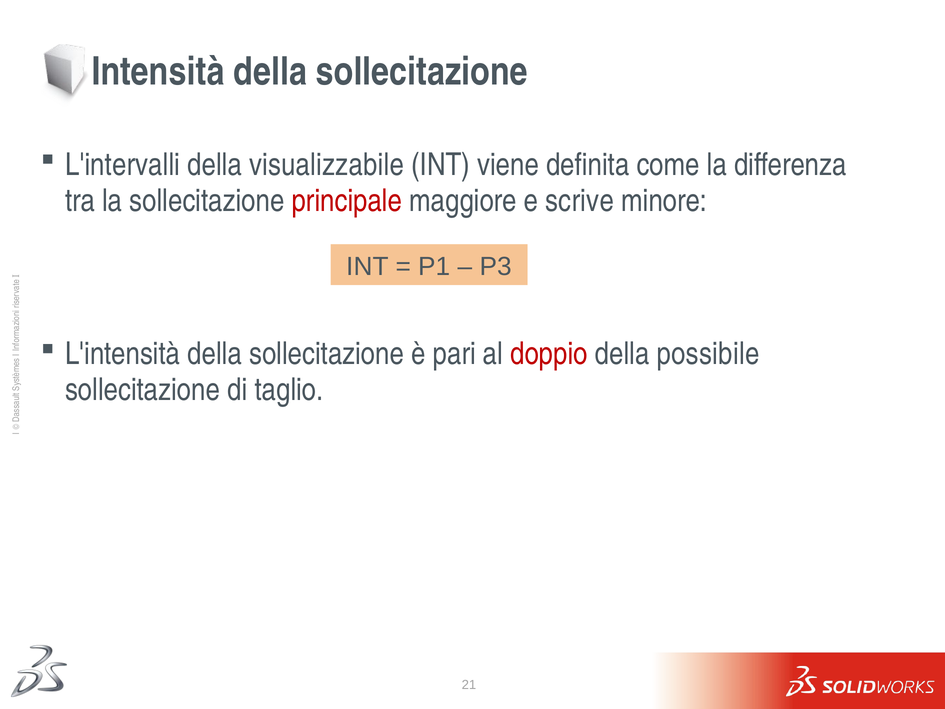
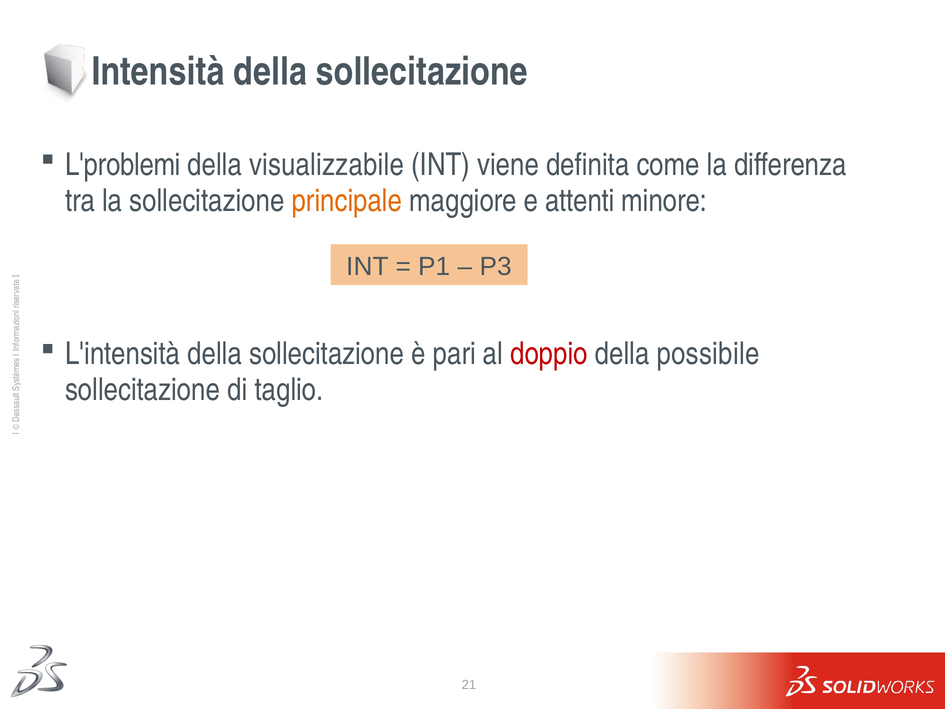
L'intervalli: L'intervalli -> L'problemi (123, 165)
principale colour: red -> orange (347, 201)
scrive: scrive -> attenti (580, 201)
